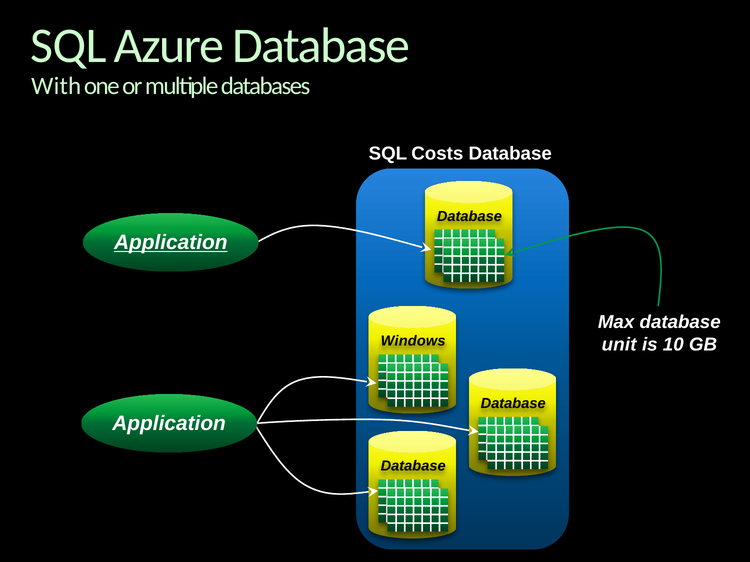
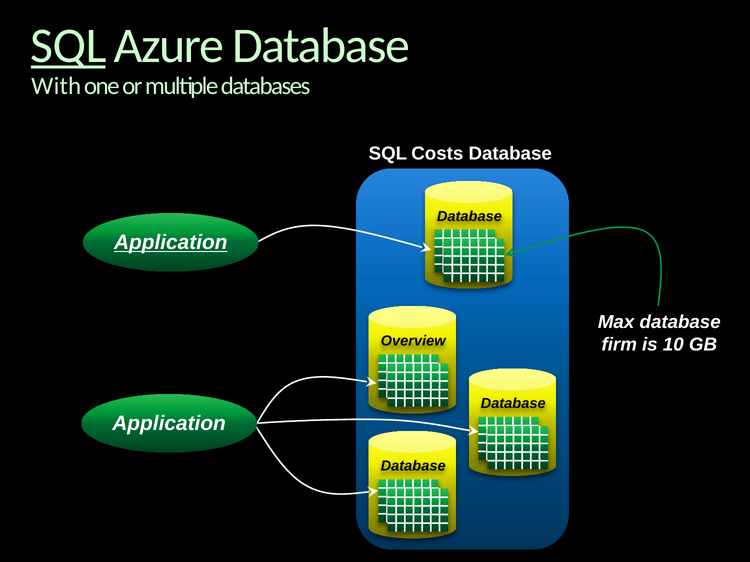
SQL underline: none -> present (69, 46)
Windows: Windows -> Overview (413, 341)
unit: unit -> firm (619, 345)
